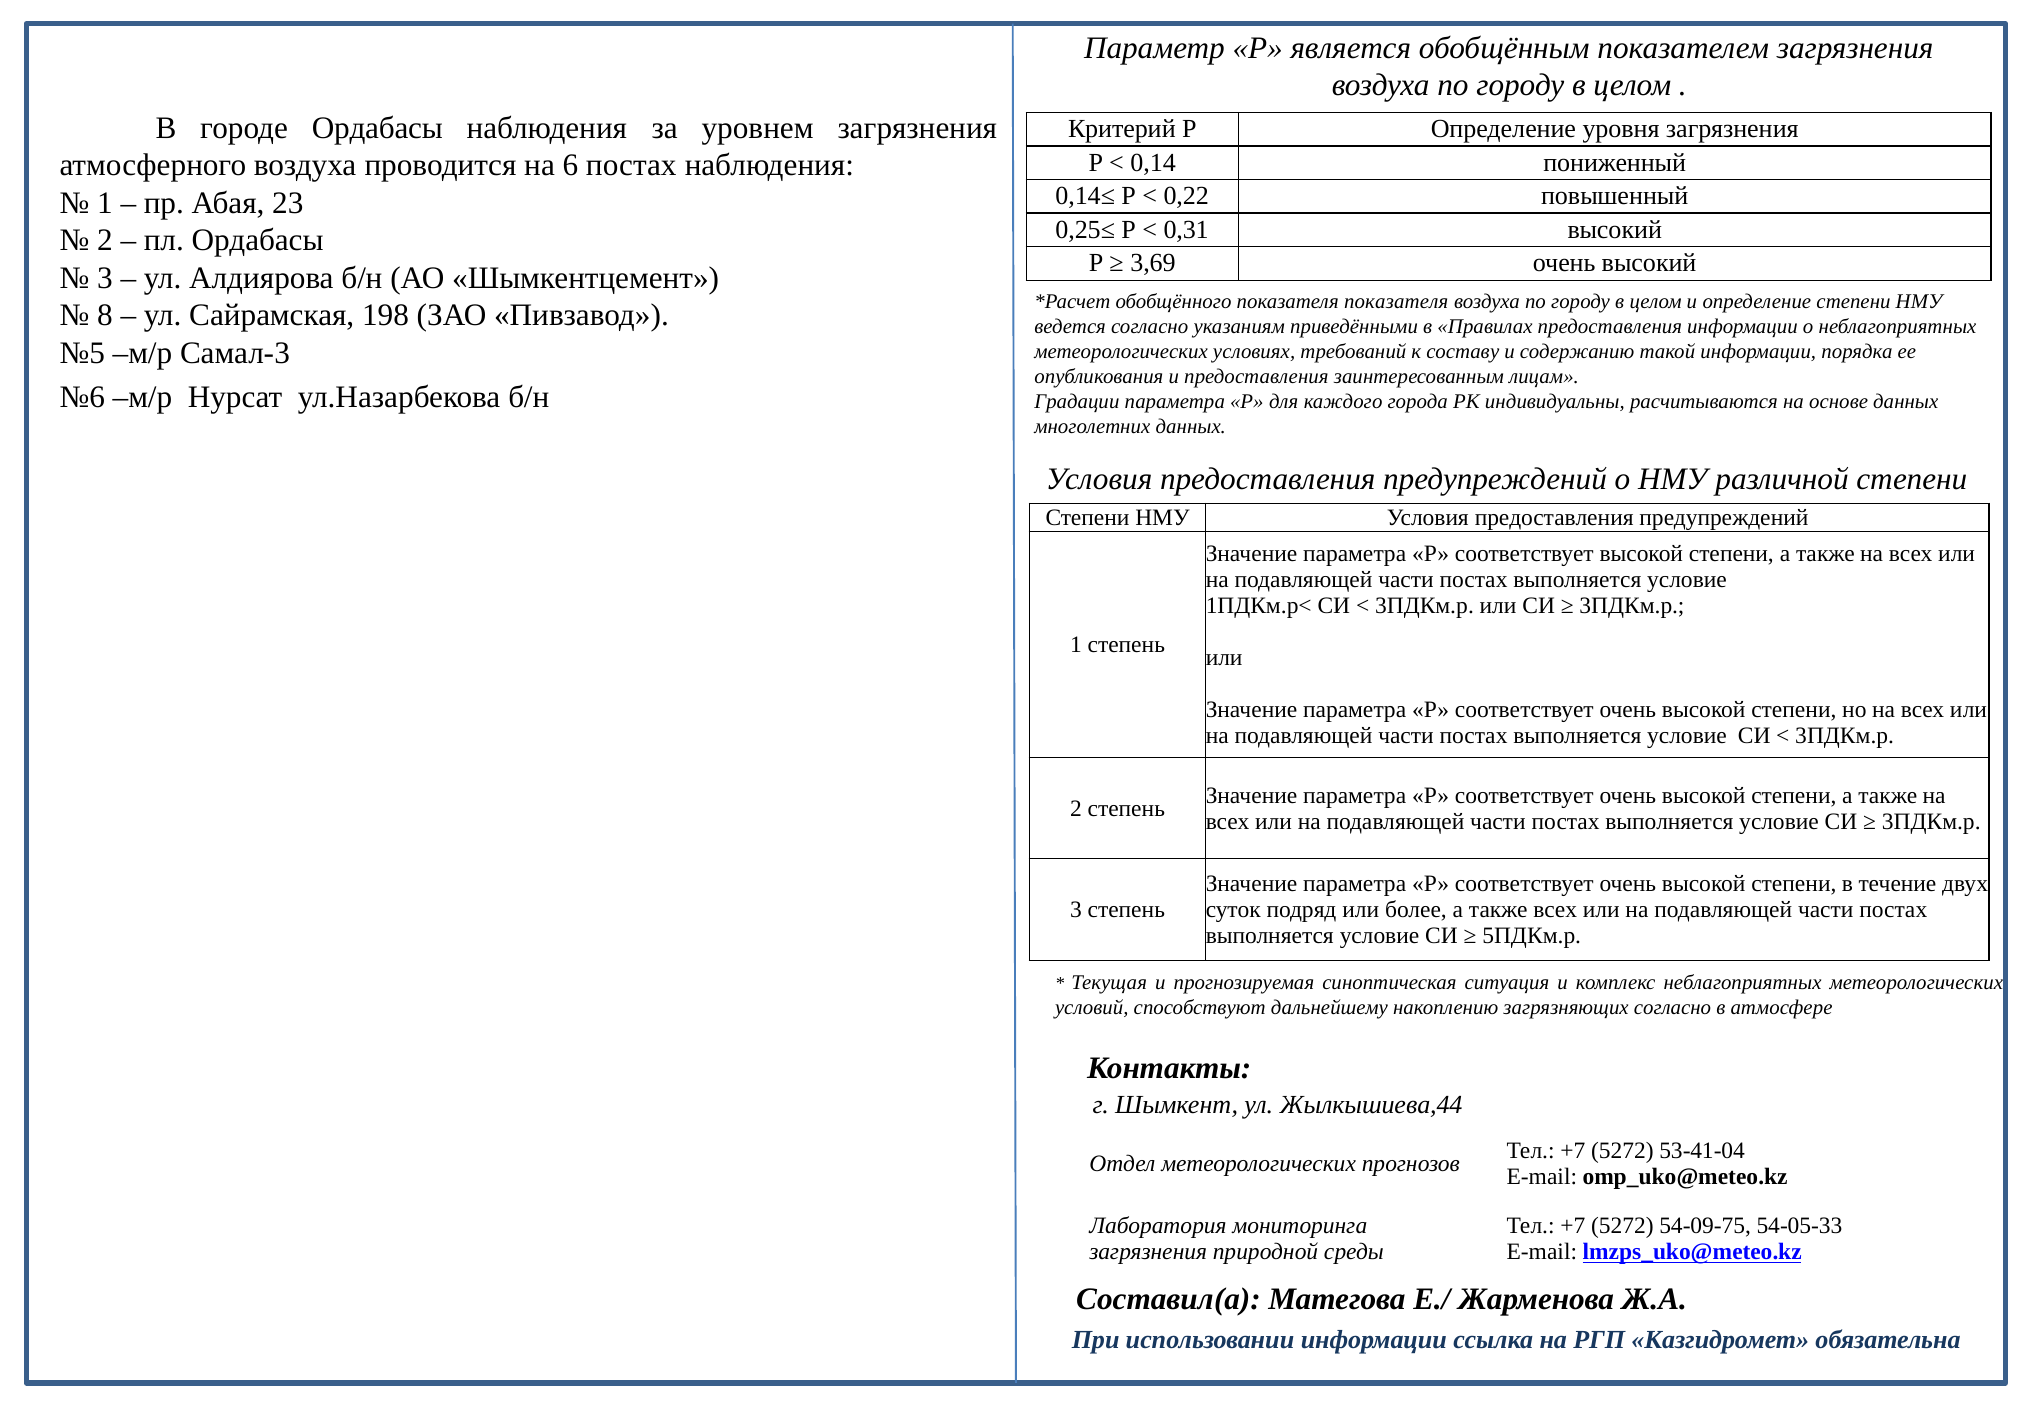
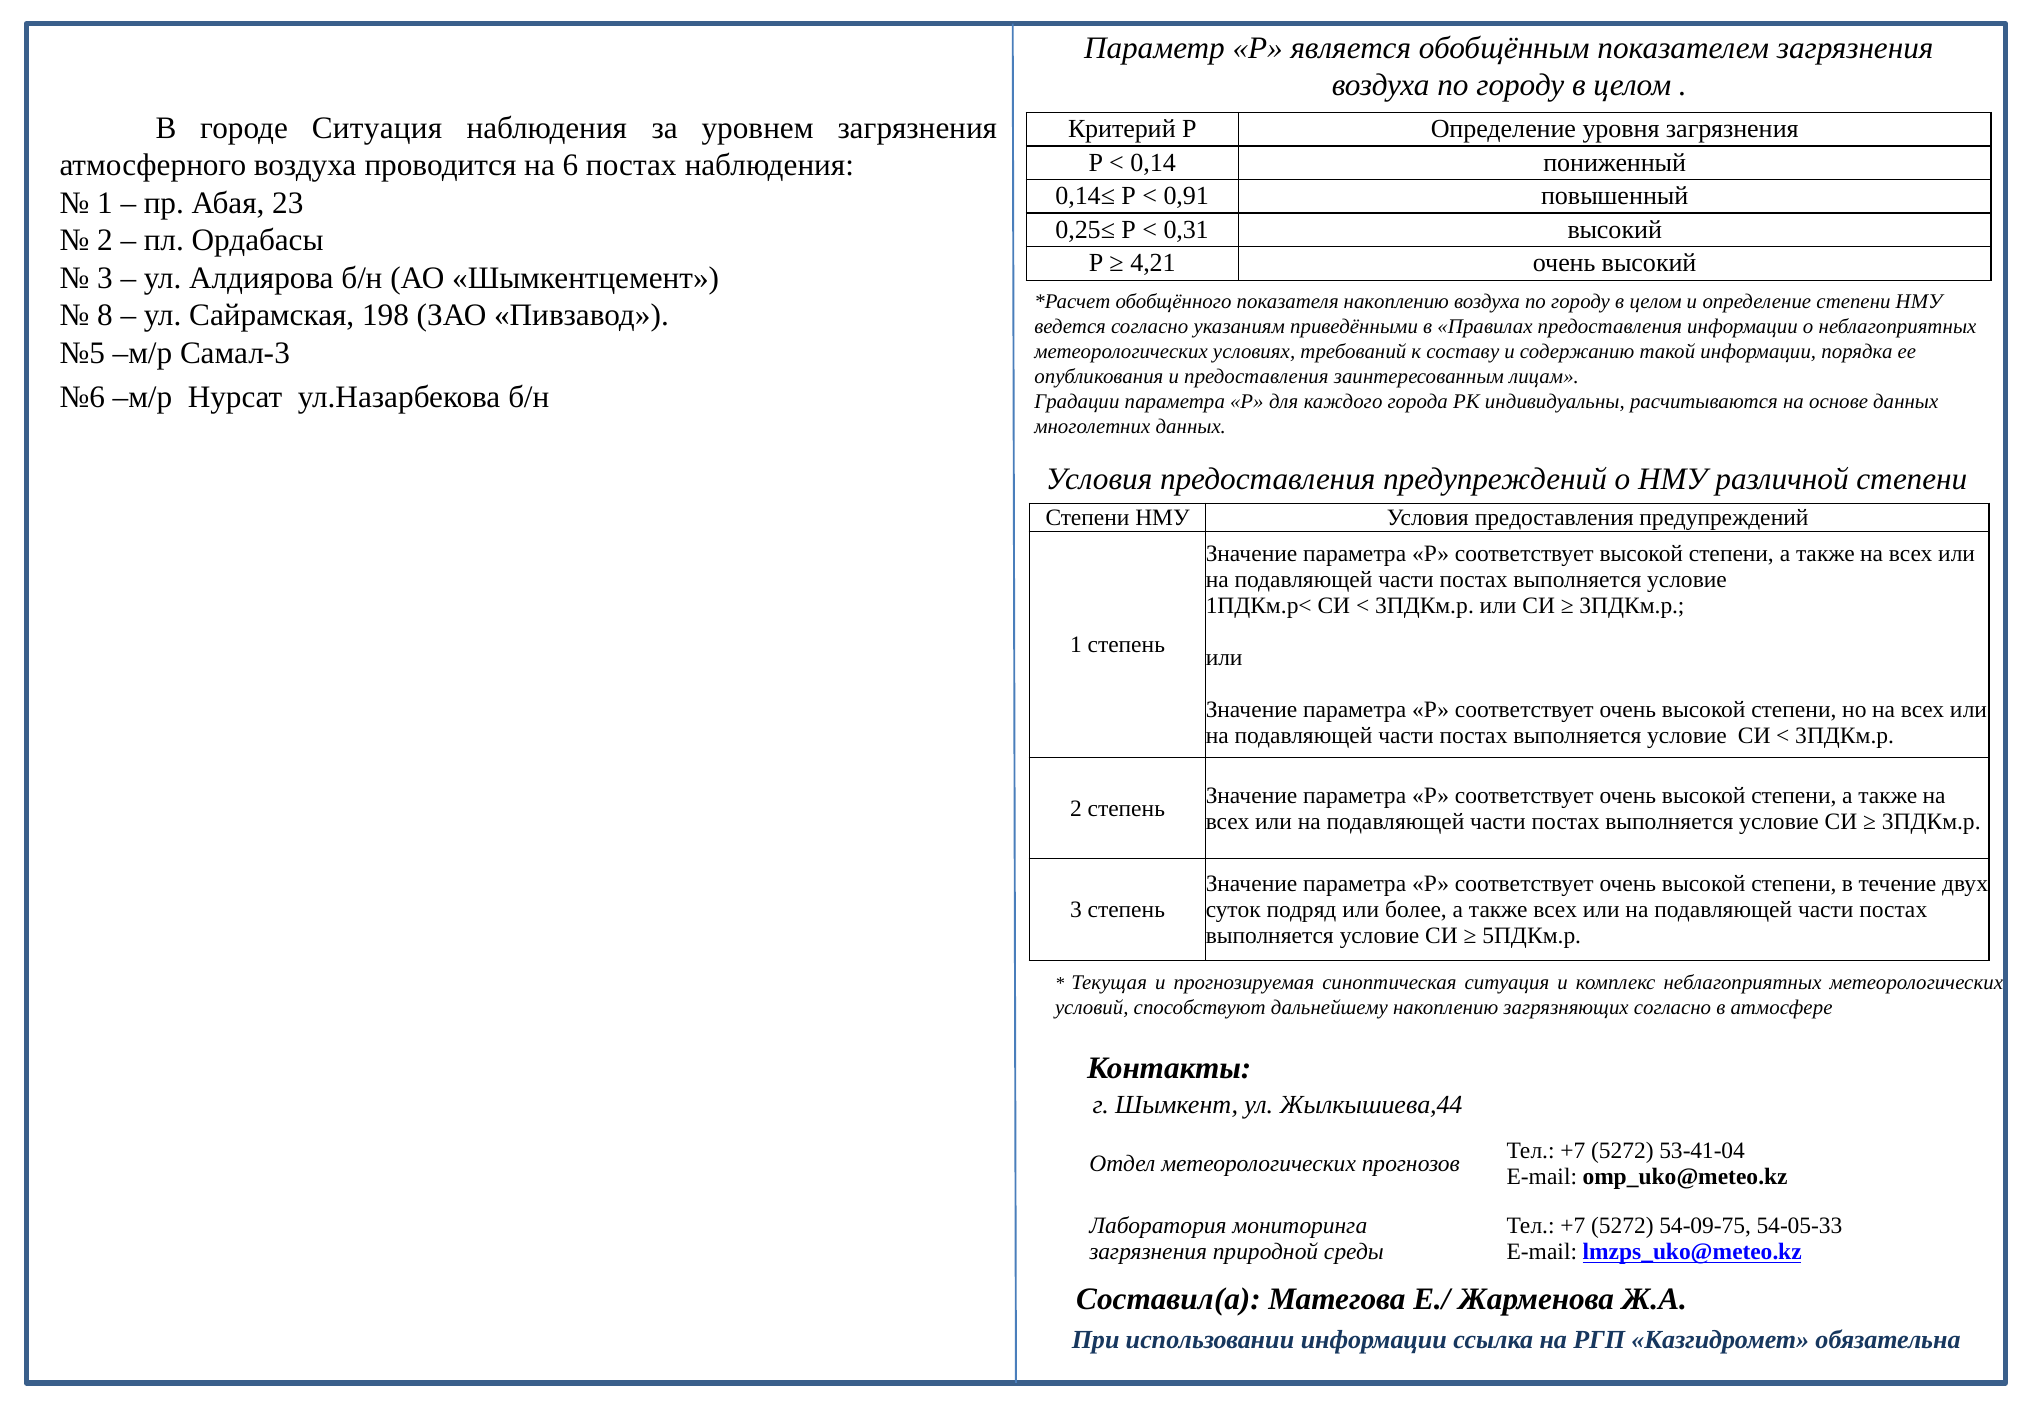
городе Ордабасы: Ордабасы -> Ситуация (377, 128)
0,22: 0,22 -> 0,91 (1186, 196)
3,69: 3,69 -> 4,21 (1153, 263)
показателя показателя: показателя -> накоплению (1396, 302)
